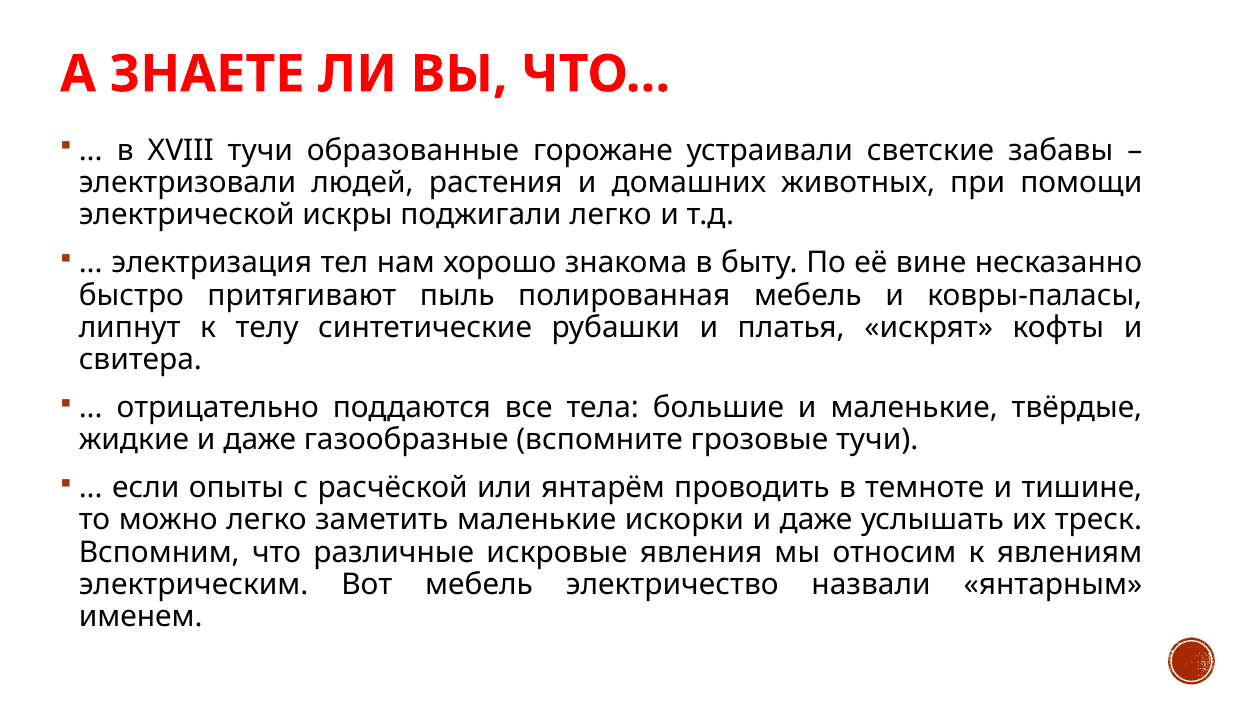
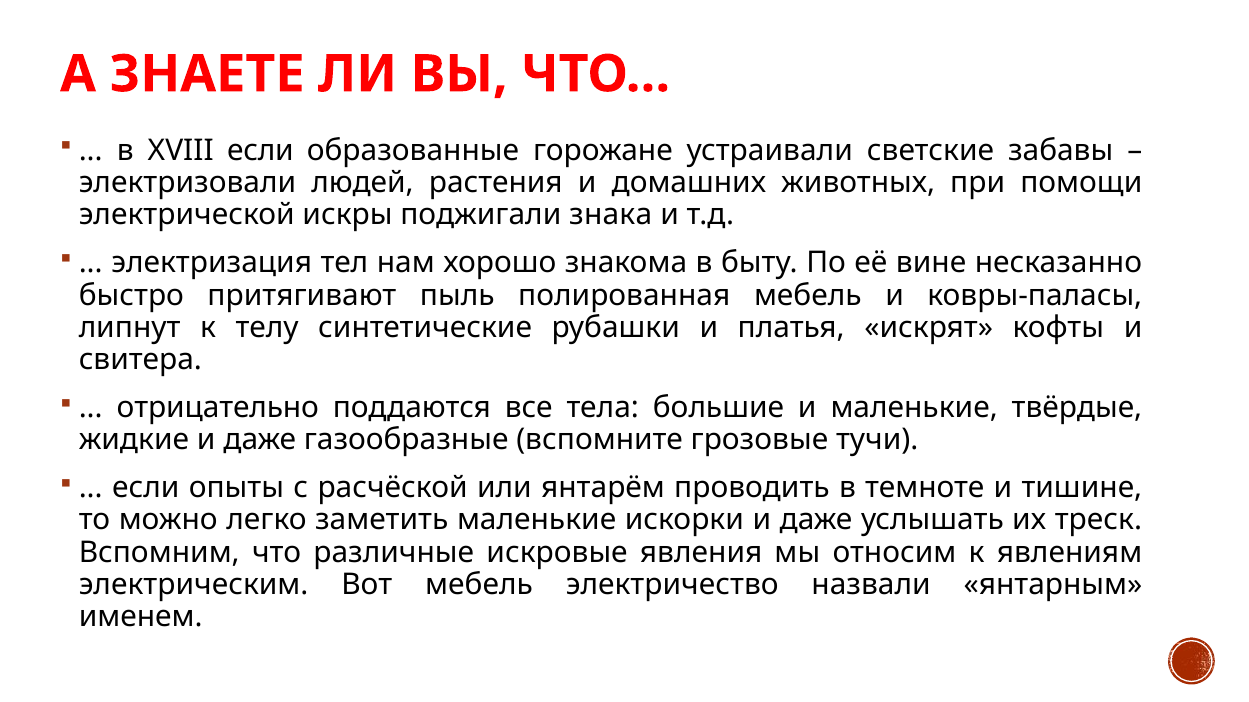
XVIII тучи: тучи -> если (260, 151)
поджигали легко: легко -> знака (611, 215)
